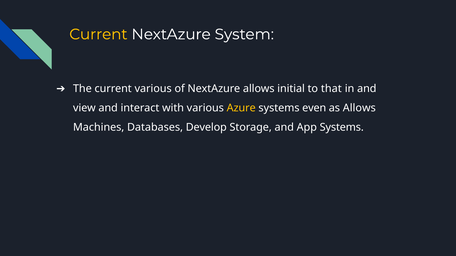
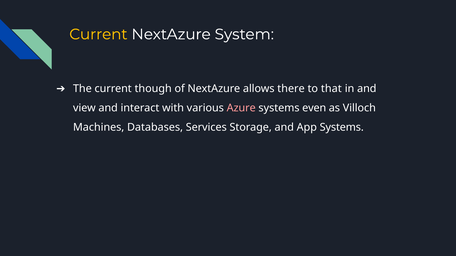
current various: various -> though (153, 89)
initial: initial -> there (291, 89)
Azure colour: yellow -> pink (241, 108)
as Allows: Allows -> Villoch (359, 108)
Develop: Develop -> Services (206, 128)
